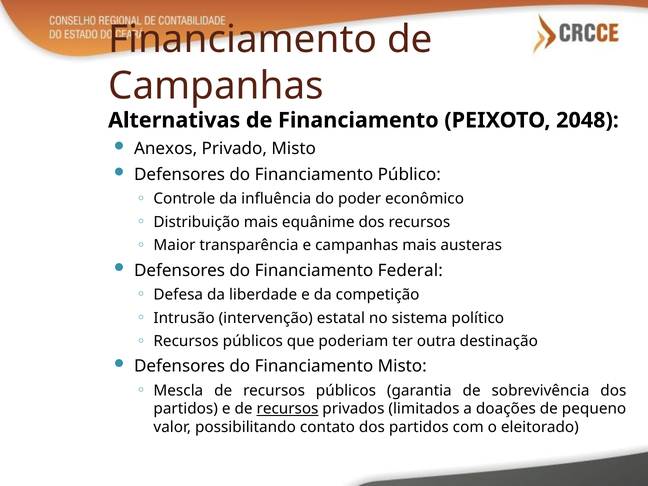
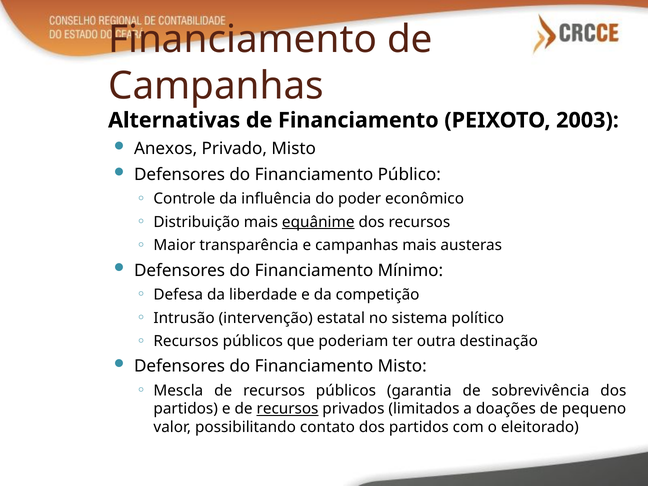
2048: 2048 -> 2003 (587, 120)
equânime underline: none -> present (318, 222)
Federal: Federal -> Mínimo (410, 270)
